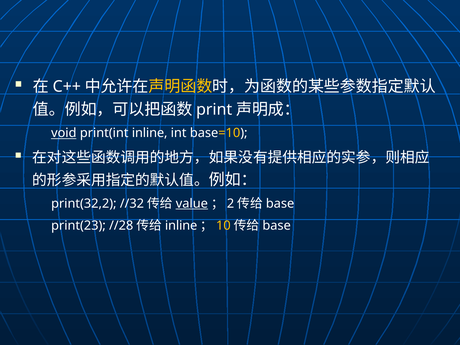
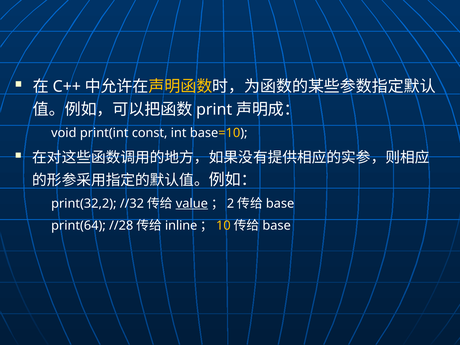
void underline: present -> none (64, 133)
print(int inline: inline -> const (150, 133)
print(23: print(23 -> print(64 (78, 226)
